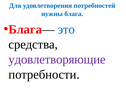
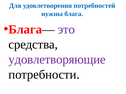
это colour: blue -> purple (66, 30)
